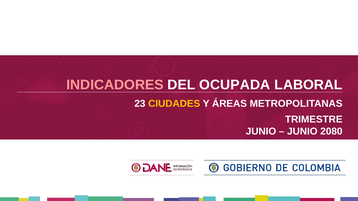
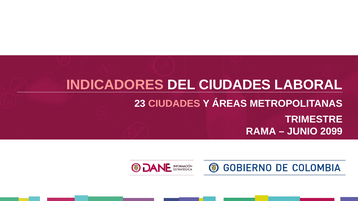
DEL OCUPADA: OCUPADA -> CIUDADES (235, 85)
CIUDADES colour: yellow -> pink (174, 104)
JUNIO: JUNIO -> RAMA (261, 132)
2080: 2080 -> 2099 (331, 132)
